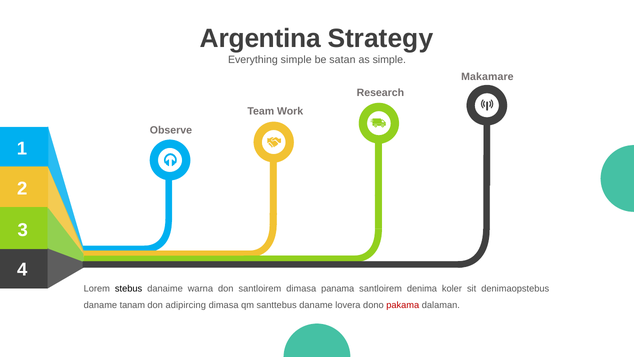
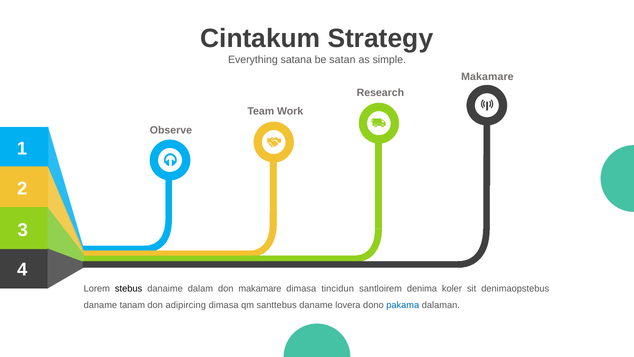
Argentina: Argentina -> Cintakum (260, 38)
Everything simple: simple -> satana (296, 59)
warna: warna -> dalam (200, 288)
don santloirem: santloirem -> makamare (260, 288)
panama: panama -> tincidun (338, 288)
pakama colour: red -> blue (403, 305)
